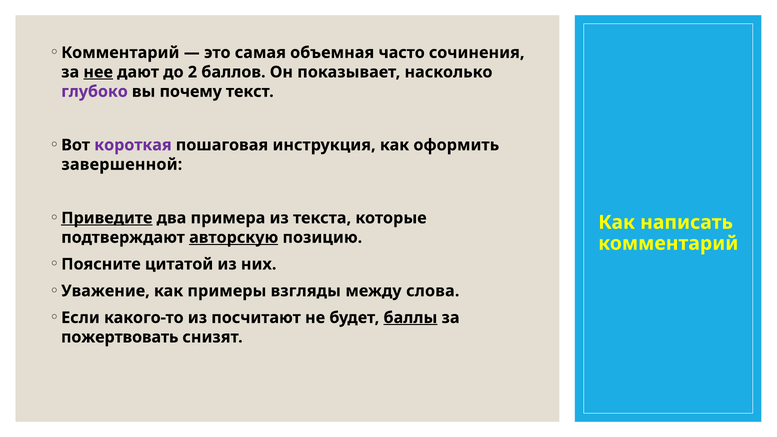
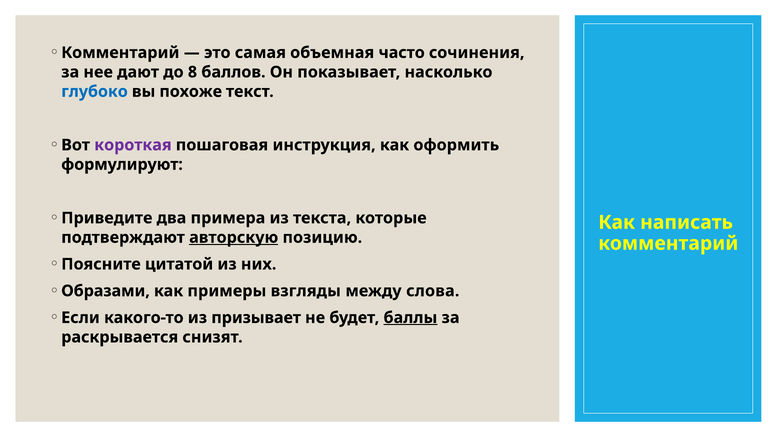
нее underline: present -> none (98, 72)
2: 2 -> 8 (192, 72)
глубоко colour: purple -> blue (95, 92)
почему: почему -> похоже (191, 92)
завершенной: завершенной -> формулируют (122, 164)
Приведите underline: present -> none (107, 218)
Уважение: Уважение -> Образами (106, 291)
посчитают: посчитают -> призывает (256, 318)
пожертвовать: пожертвовать -> раскрывается (120, 337)
